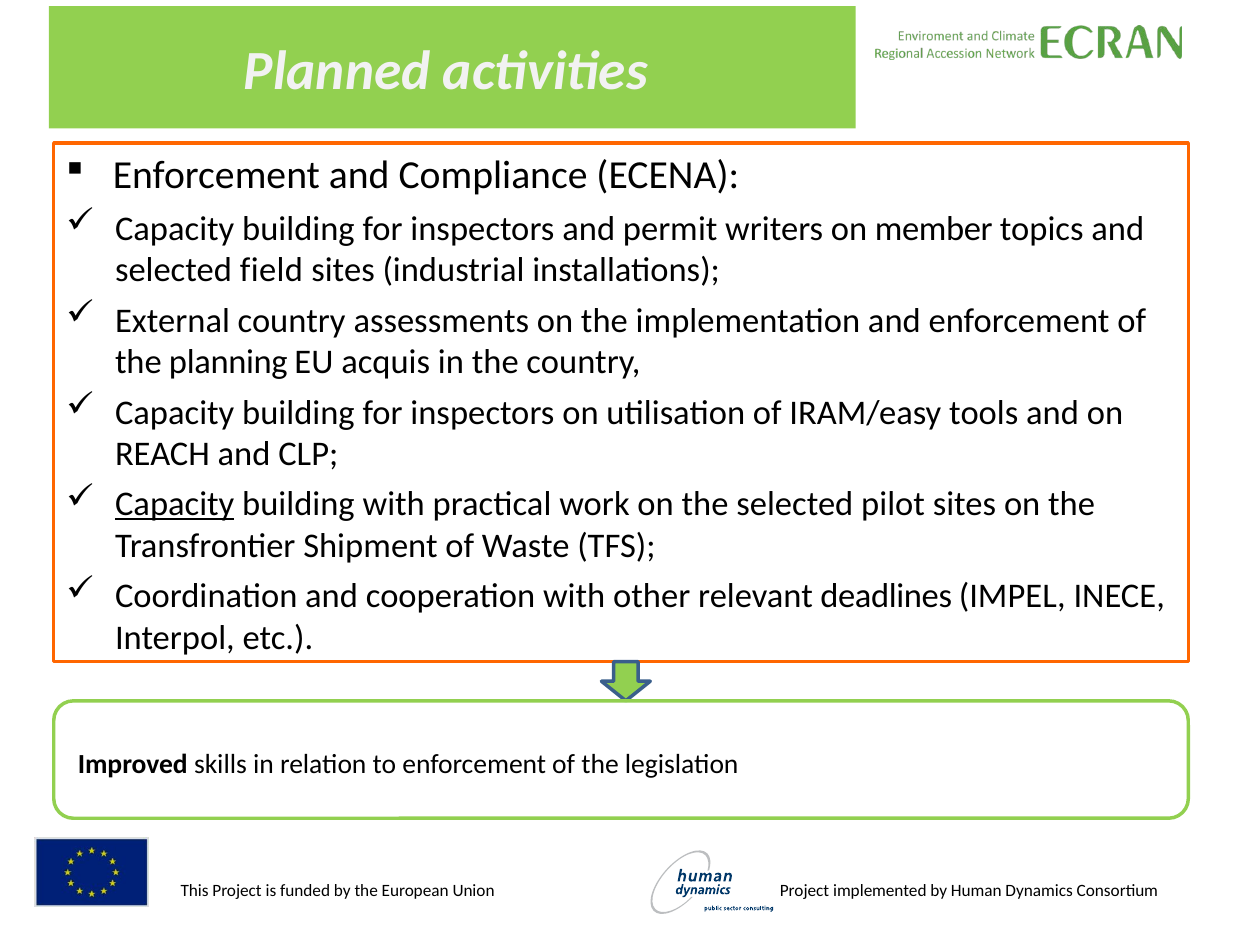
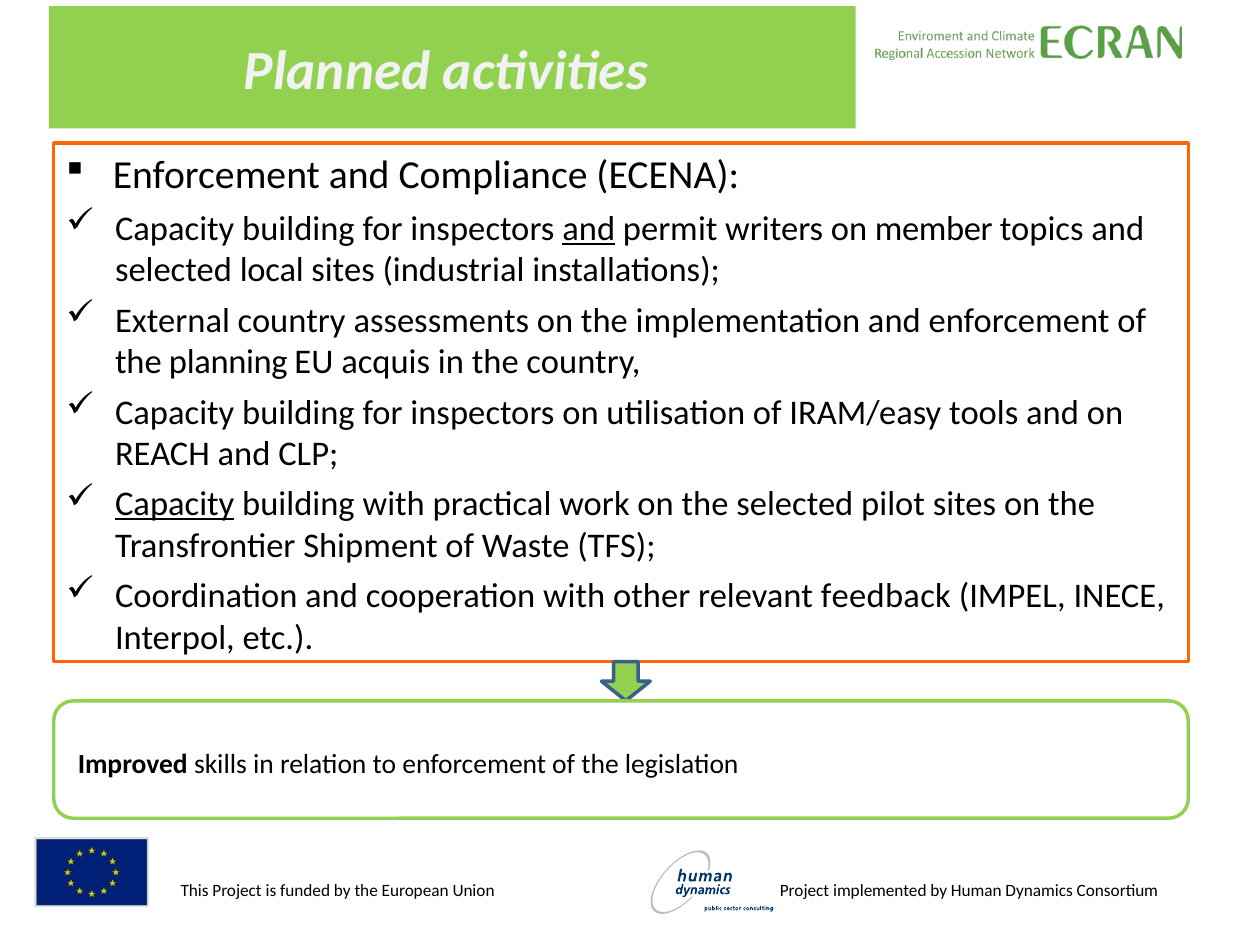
and underline: none -> present (589, 229)
field: field -> local (272, 270)
deadlines: deadlines -> feedback (886, 596)
